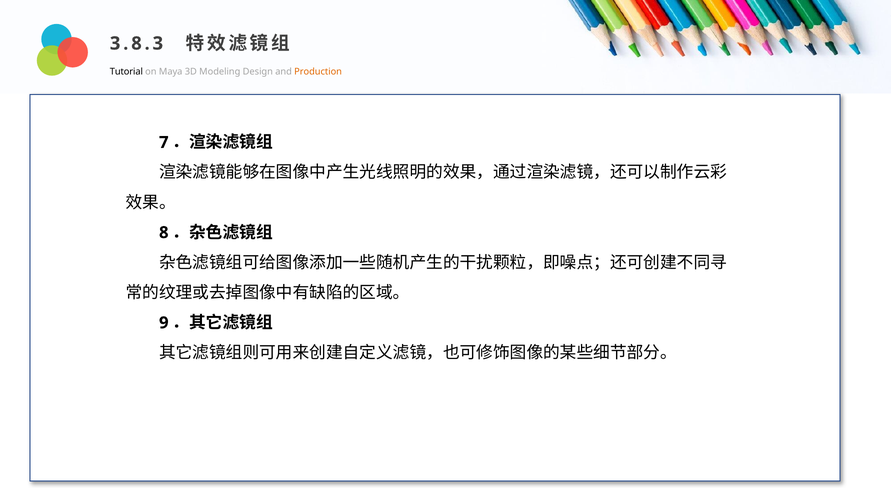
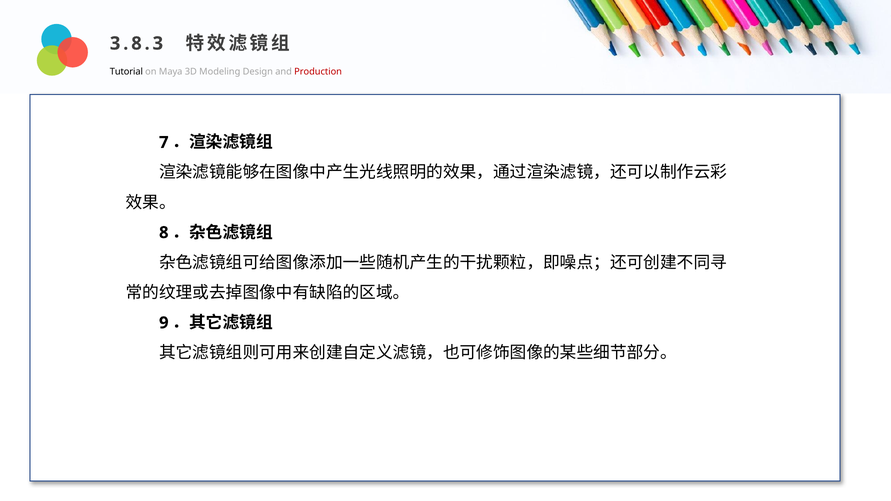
Production colour: orange -> red (318, 72)
